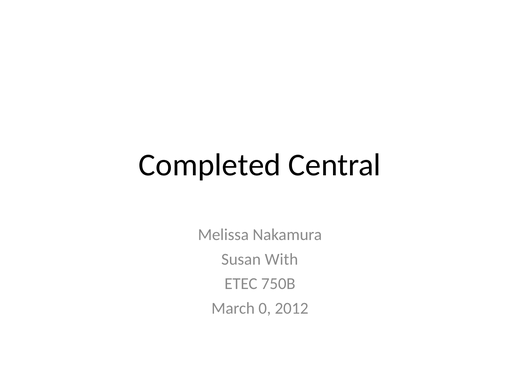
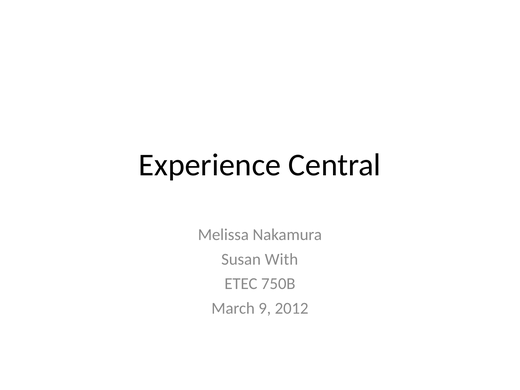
Completed: Completed -> Experience (210, 165)
0: 0 -> 9 (265, 308)
